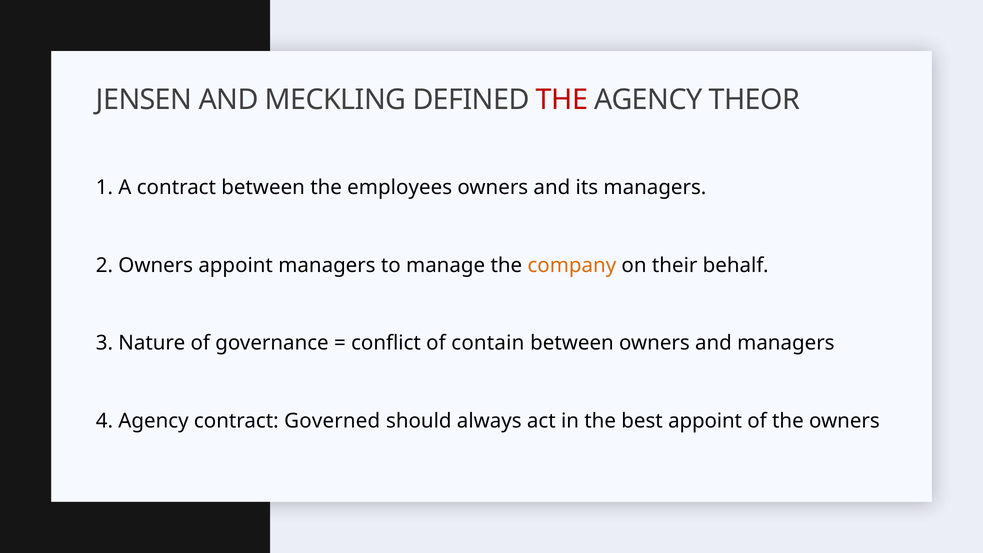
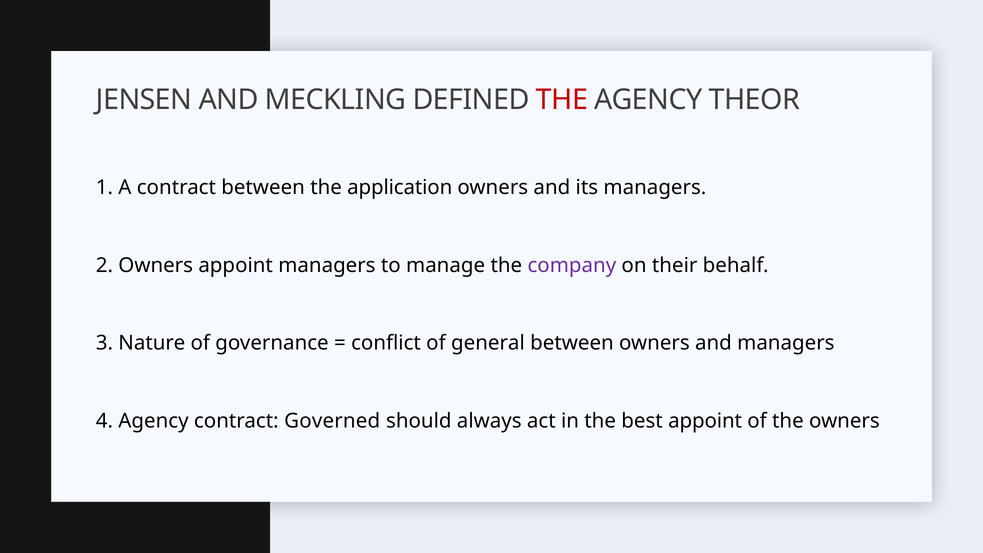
employees: employees -> application (400, 187)
company colour: orange -> purple (572, 265)
contain: contain -> general (488, 343)
